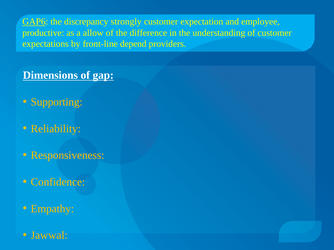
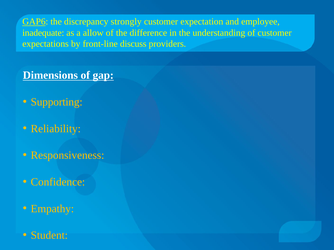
productive: productive -> inadequate (43, 33)
depend: depend -> discuss (133, 44)
Jawwal: Jawwal -> Student (49, 236)
